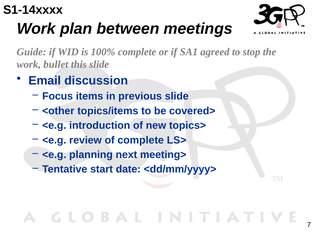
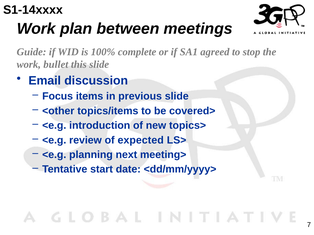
of complete: complete -> expected (141, 140)
